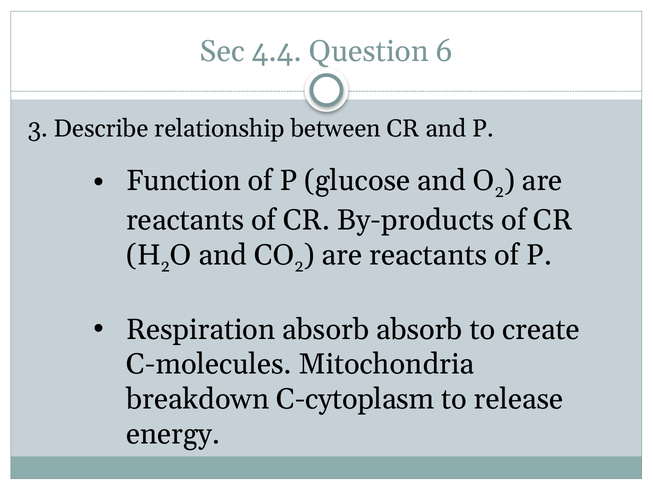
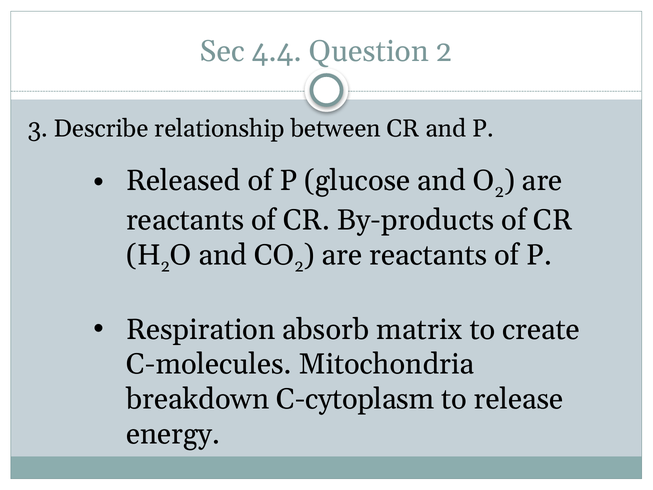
Question 6: 6 -> 2 (444, 51)
Function: Function -> Released (183, 180)
absorb absorb: absorb -> matrix (419, 329)
